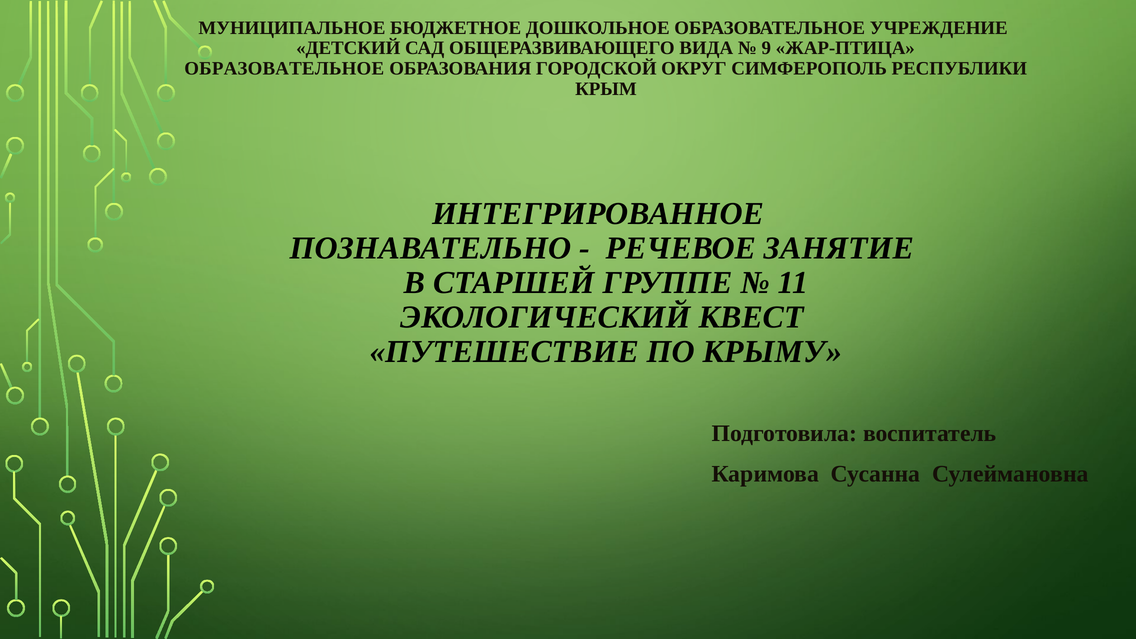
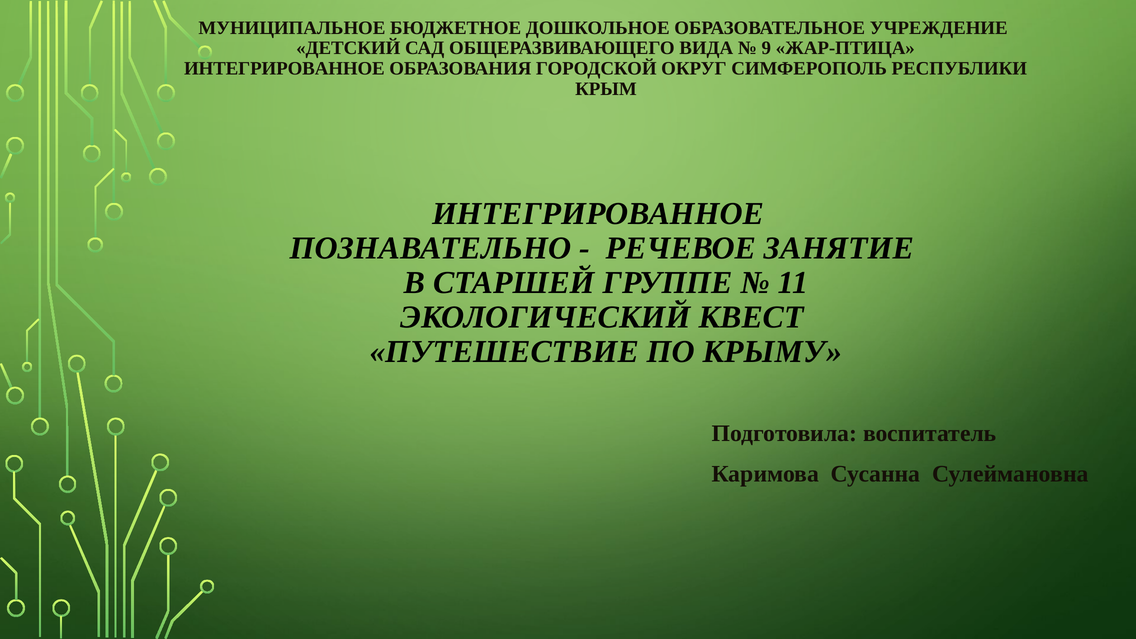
ОБРАЗОВАТЕЛЬНОЕ: ОБРАЗОВАТЕЛЬНОЕ -> ИНТЕГРИРОВАННОЕ (284, 69)
